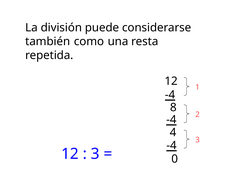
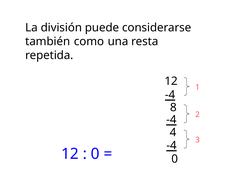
3: 3 -> 0 (95, 153)
